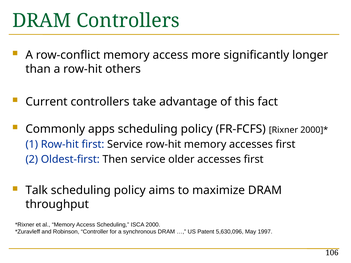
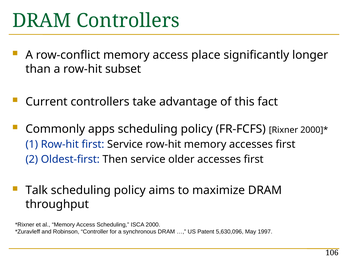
more: more -> place (206, 55)
others: others -> subset (123, 69)
